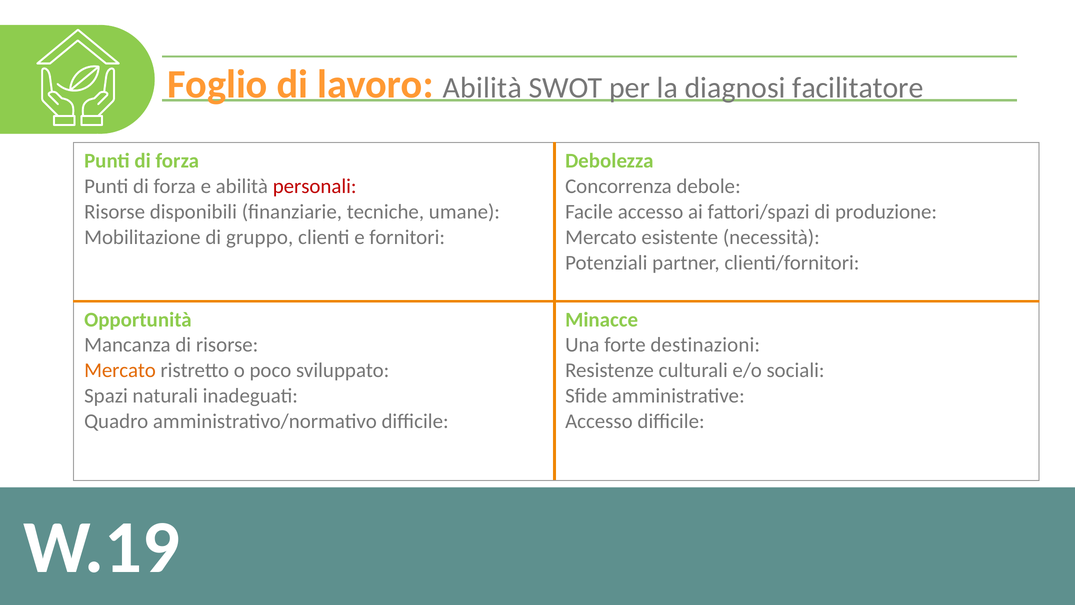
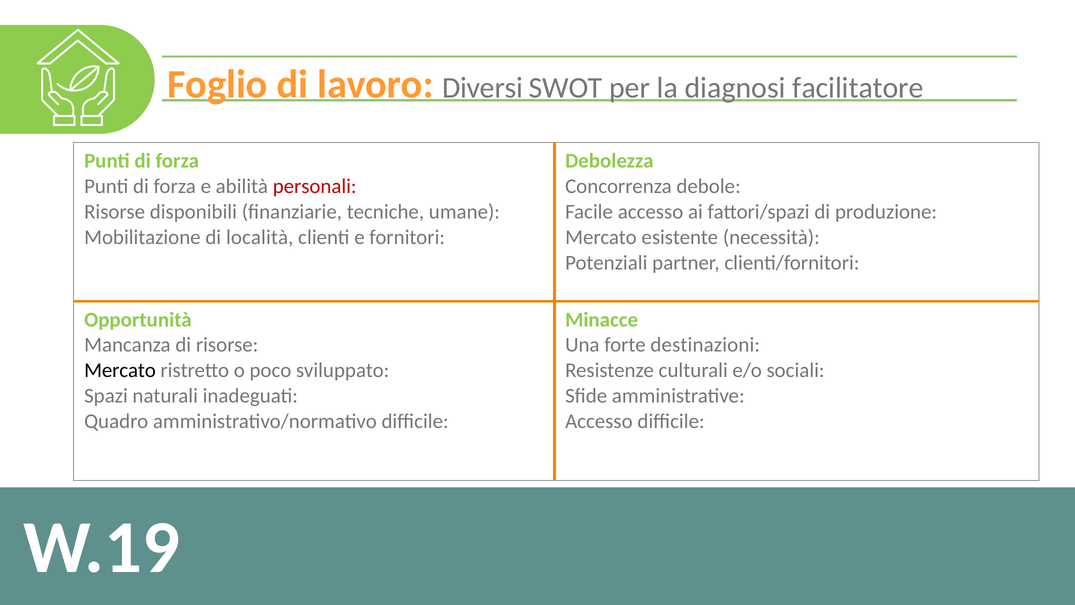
lavoro Abilità: Abilità -> Diversi (483, 88)
gruppo: gruppo -> località (260, 237)
Mercato colour: orange -> black (120, 370)
